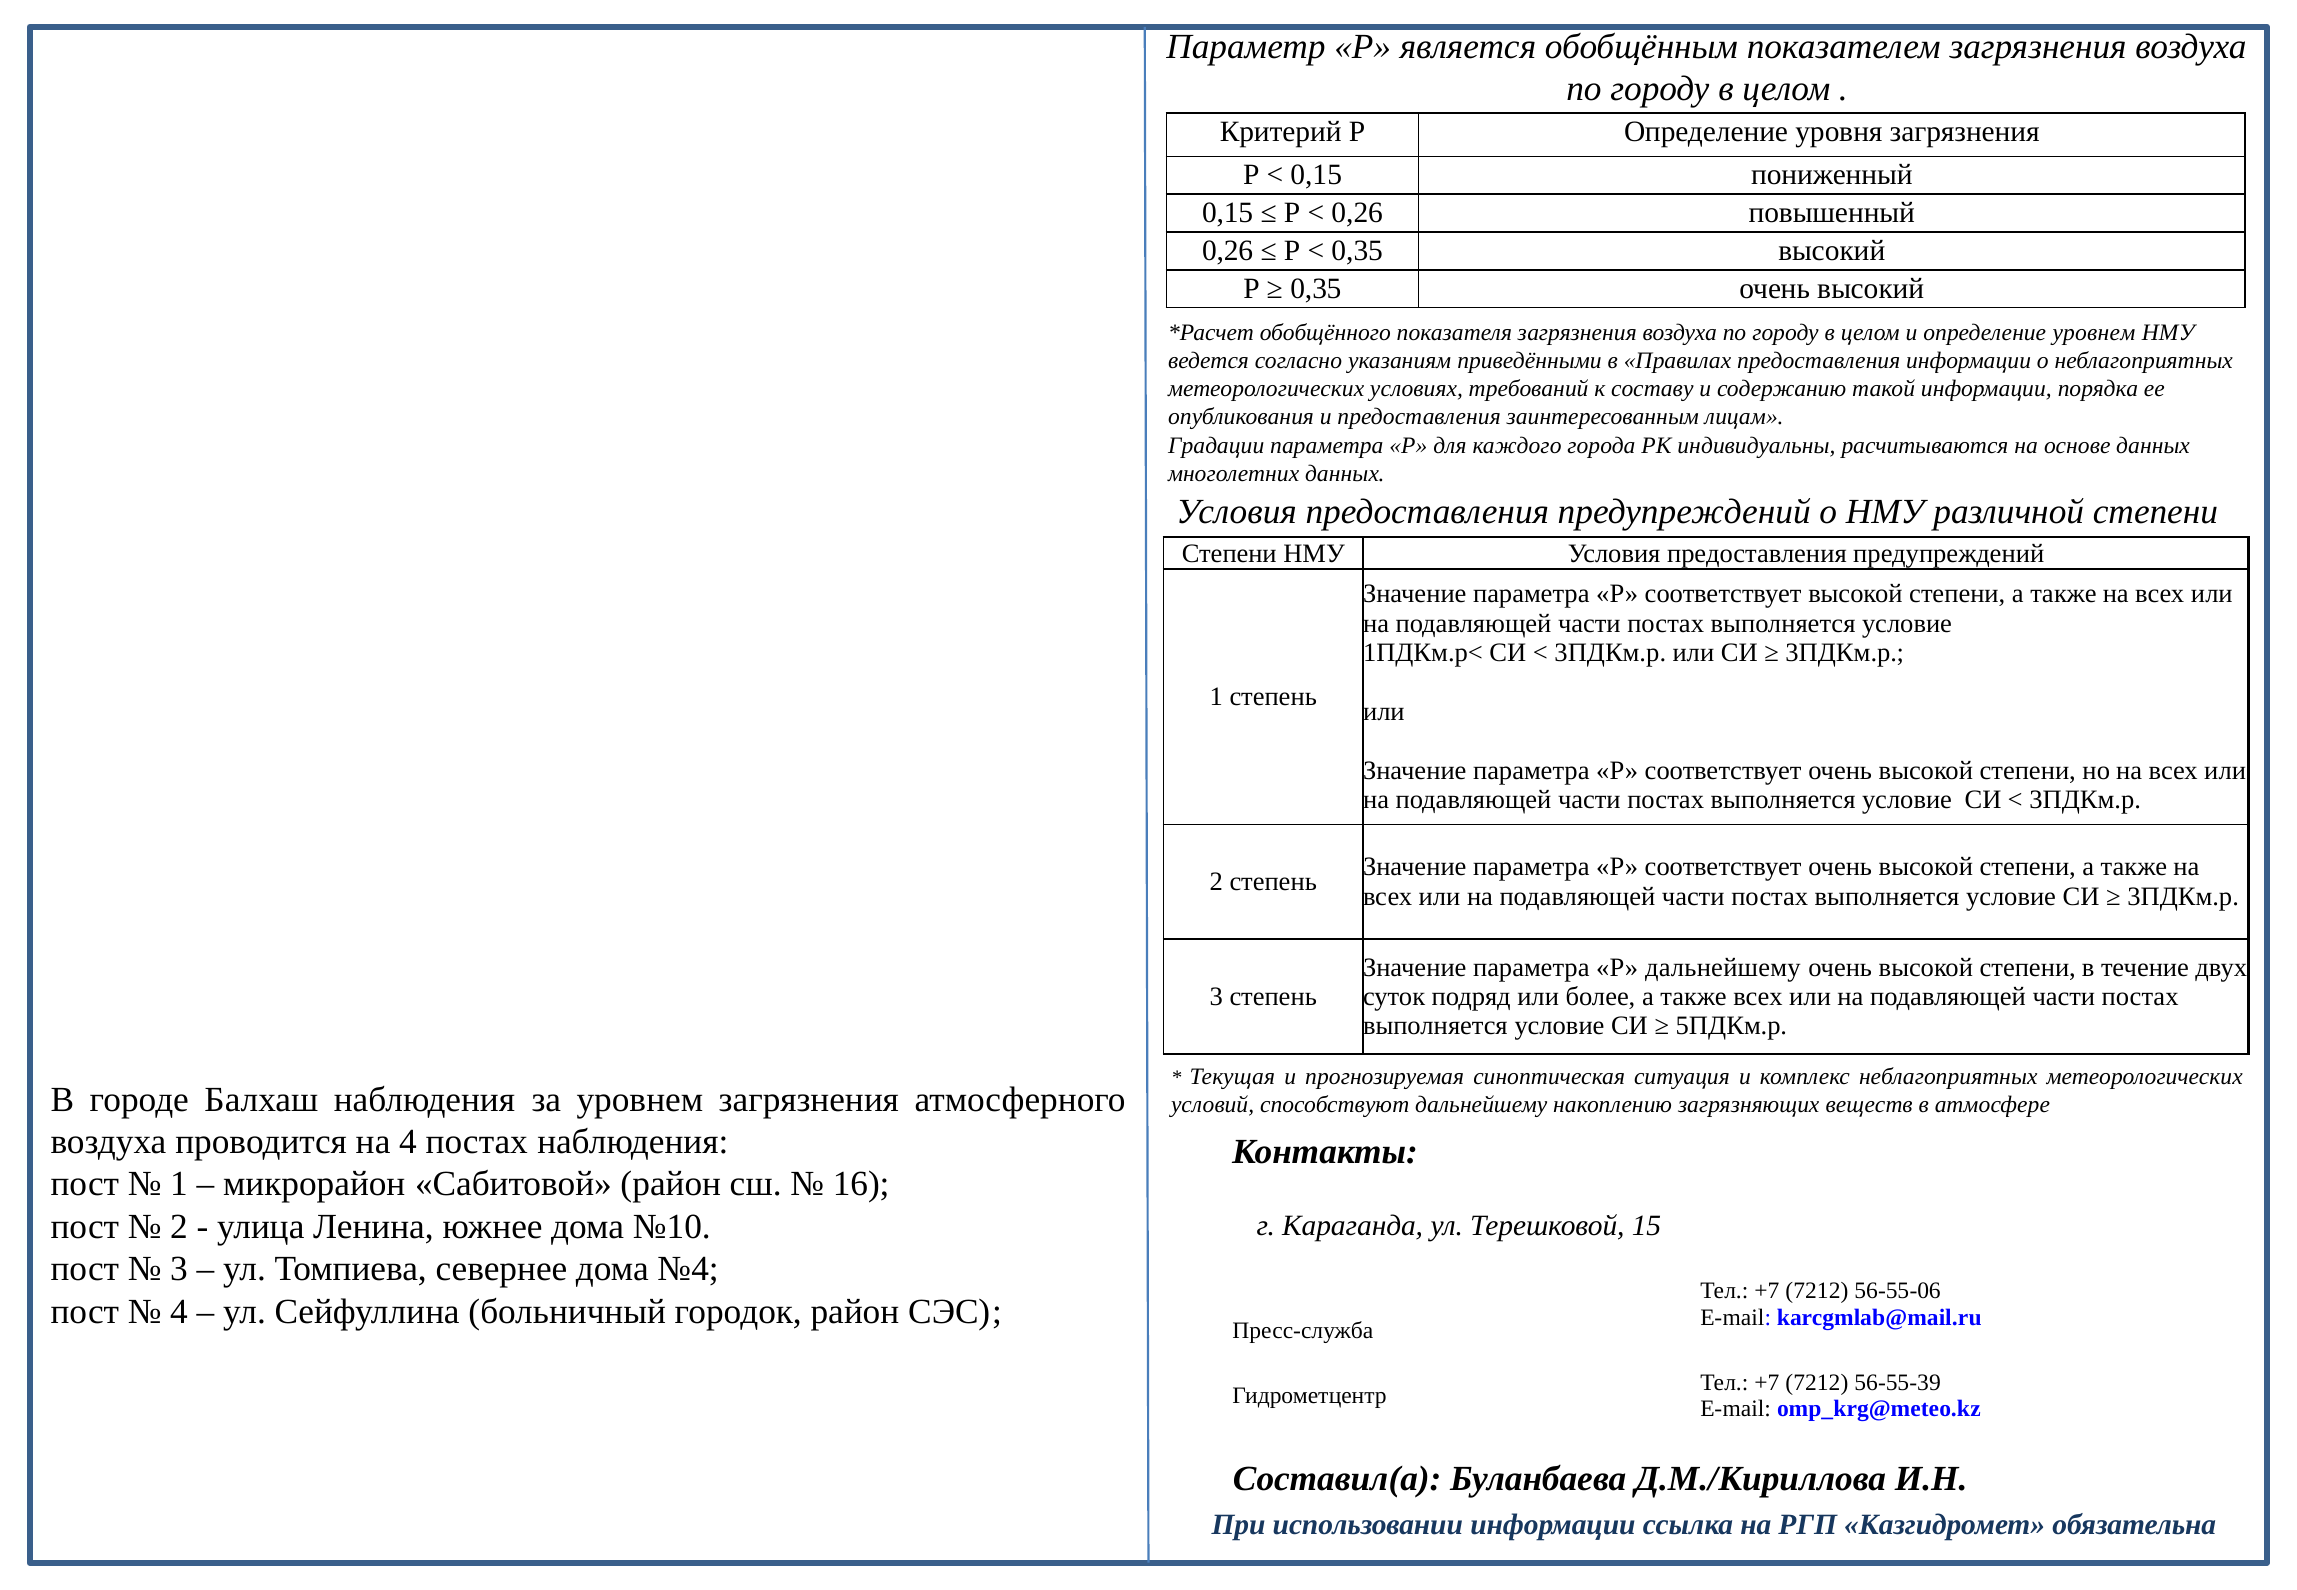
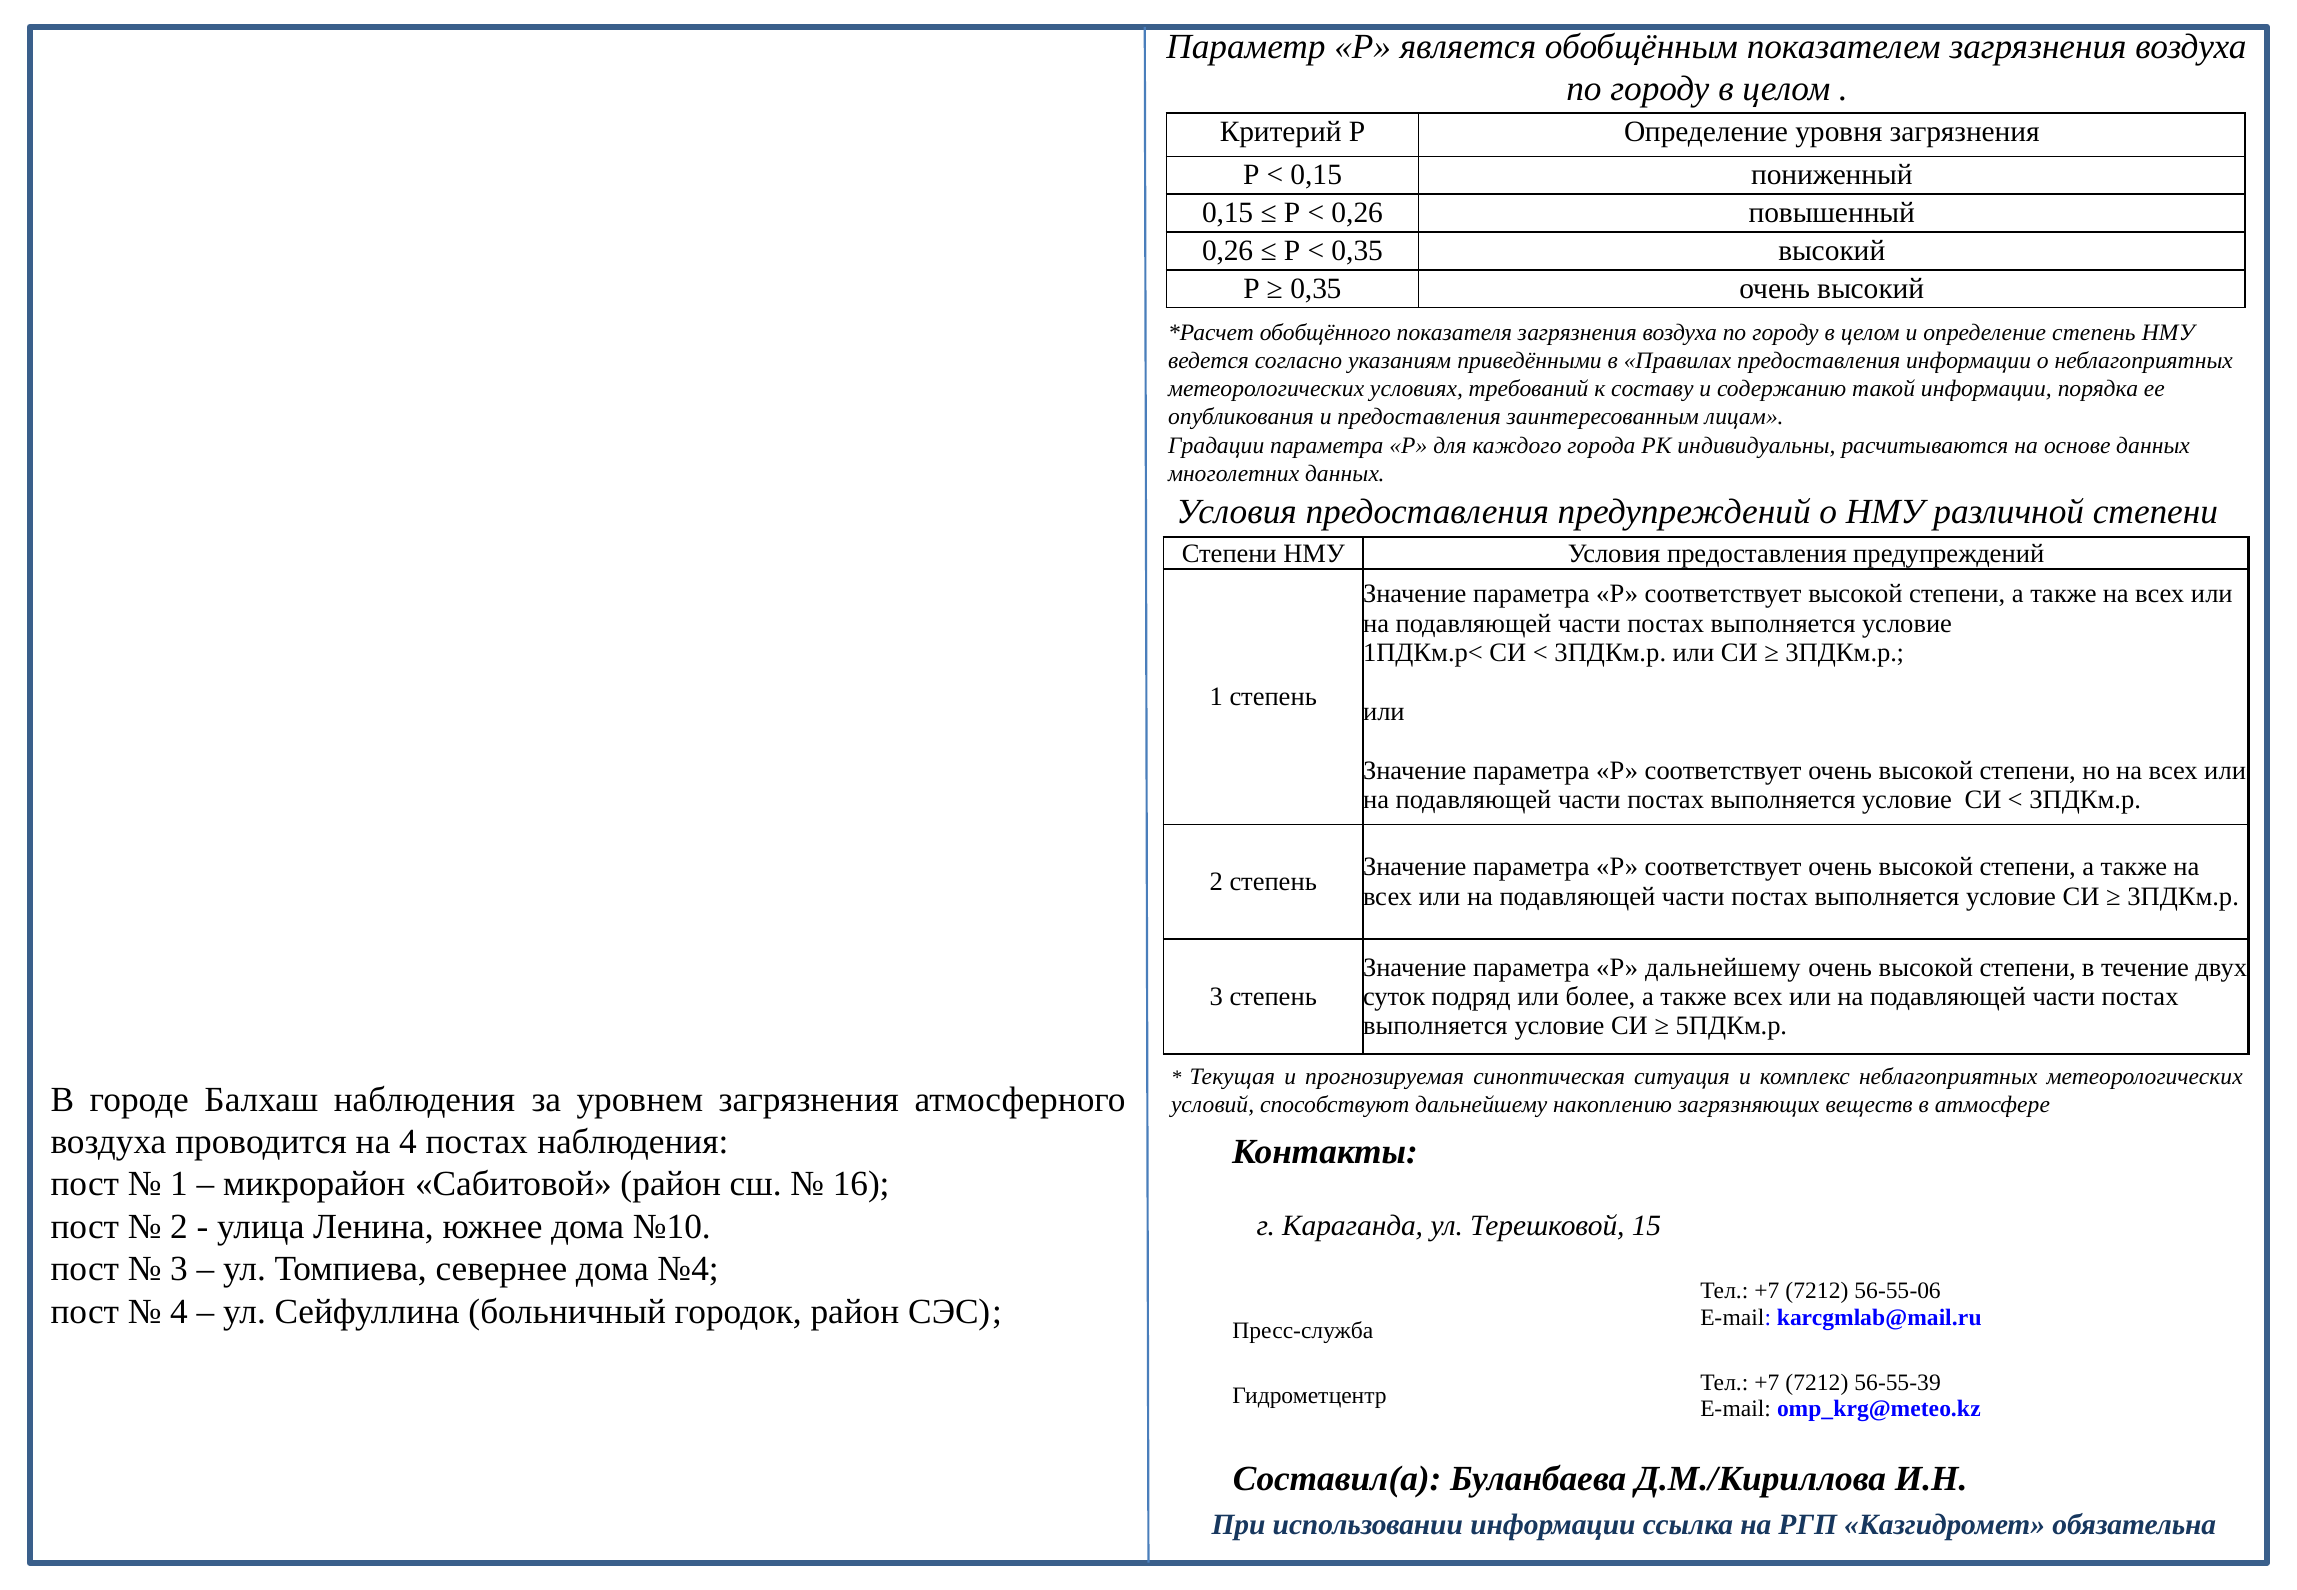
определение уровнем: уровнем -> степень (2094, 332)
